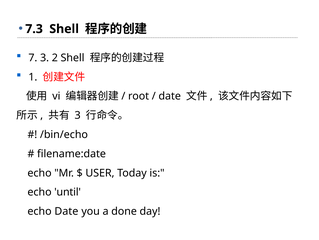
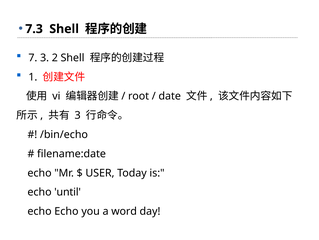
echo Date: Date -> Echo (66, 211)
done: done -> word (124, 211)
